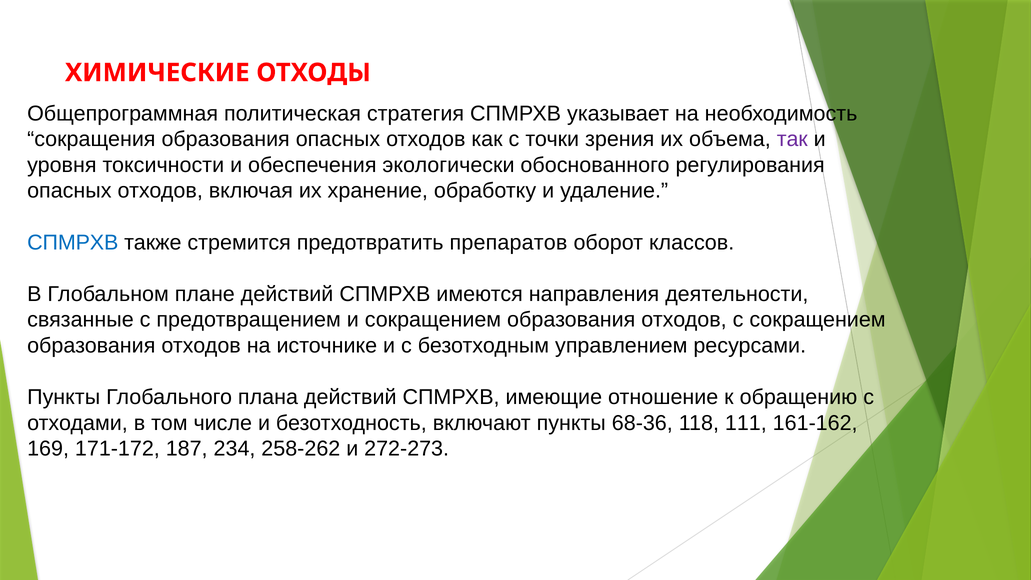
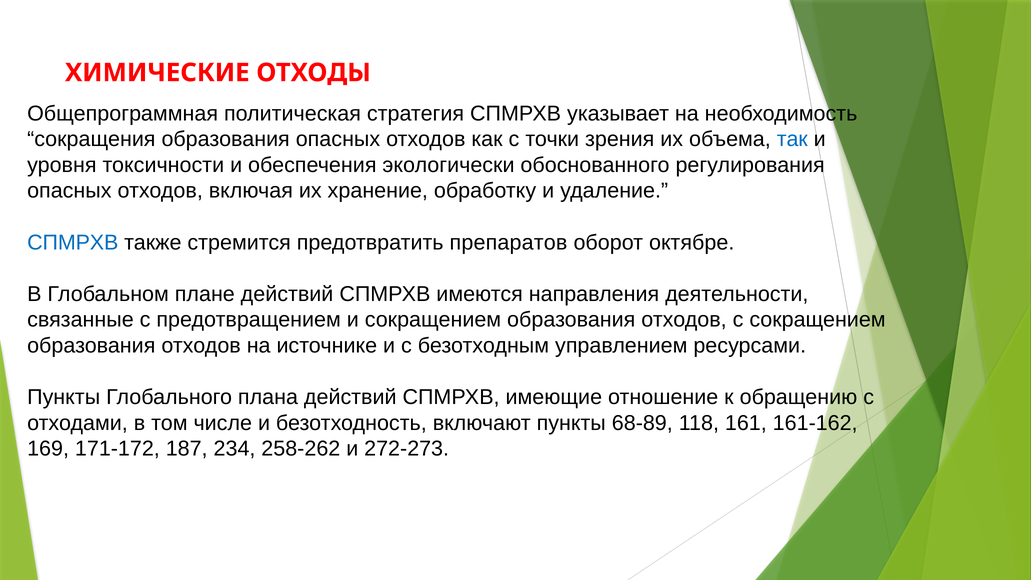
так colour: purple -> blue (792, 139)
классов: классов -> октябре (692, 242)
68-36: 68-36 -> 68-89 (642, 423)
111: 111 -> 161 (746, 423)
